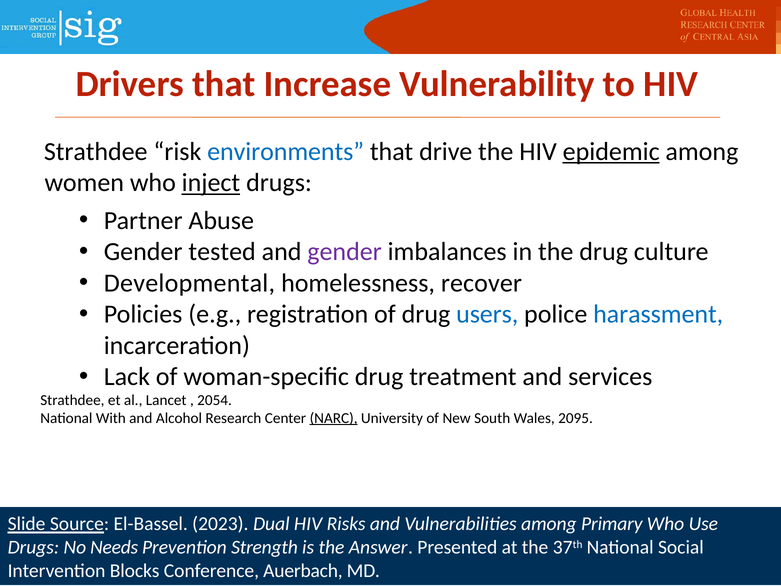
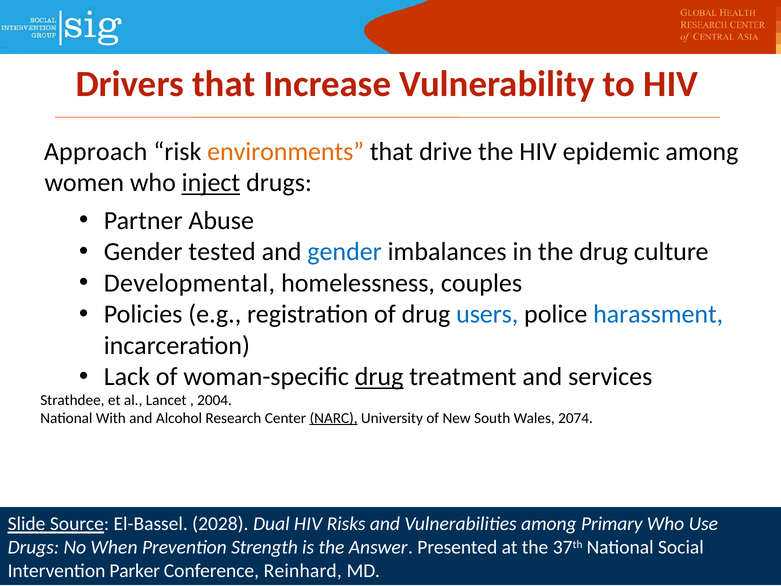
Strathdee: Strathdee -> Approach (96, 152)
environments colour: blue -> orange (286, 152)
epidemic underline: present -> none (611, 152)
gender colour: purple -> blue (345, 252)
recover: recover -> couples (482, 283)
drug underline: none -> present (379, 377)
2054: 2054 -> 2004 (215, 400)
2095: 2095 -> 2074 (576, 418)
2023: 2023 -> 2028 (220, 524)
Needs: Needs -> When (114, 547)
Blocks: Blocks -> Parker (135, 571)
Auerbach: Auerbach -> Reinhard (303, 571)
